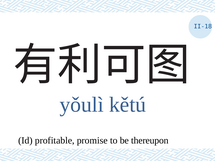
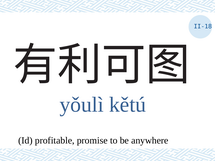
thereupon: thereupon -> anywhere (150, 141)
